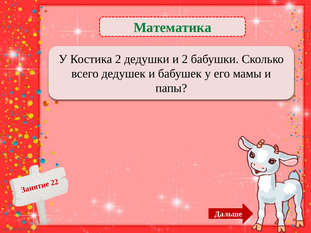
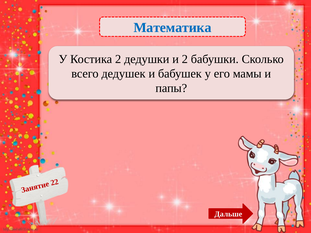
Математика colour: green -> blue (172, 28)
